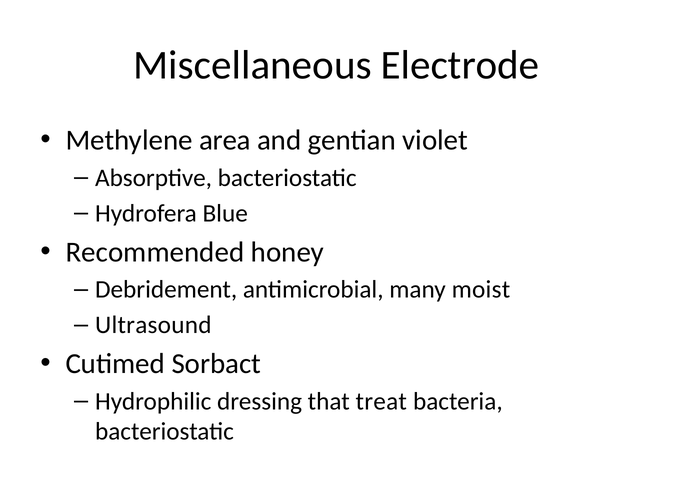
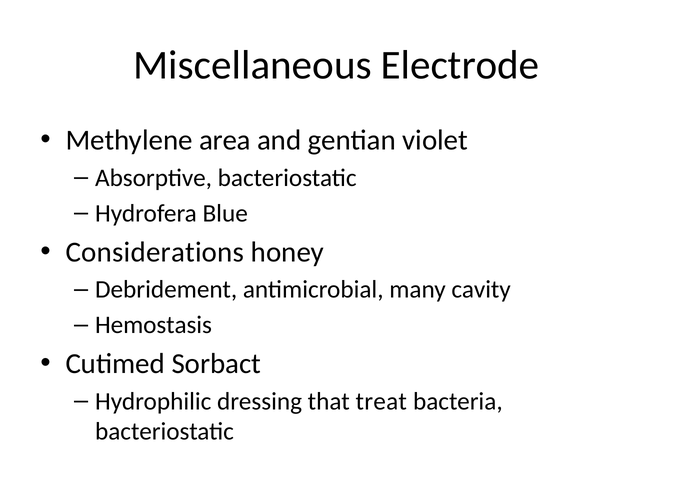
Recommended: Recommended -> Considerations (155, 252)
moist: moist -> cavity (481, 290)
Ultrasound: Ultrasound -> Hemostasis (153, 326)
